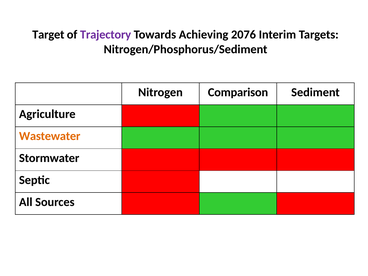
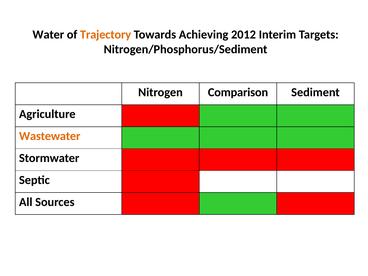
Target: Target -> Water (48, 35)
Trajectory colour: purple -> orange (106, 35)
2076: 2076 -> 2012 (244, 35)
